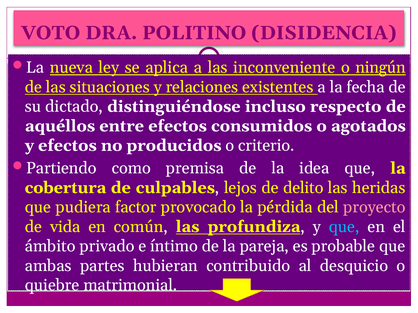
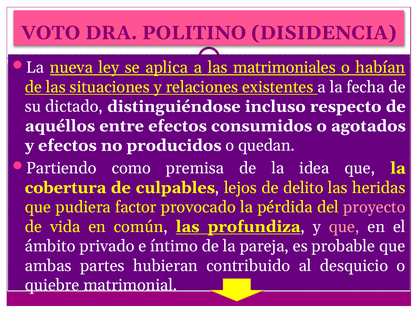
inconveniente: inconveniente -> matrimoniales (284, 68)
ningún: ningún -> habían (380, 68)
criterio: criterio -> quedan (266, 146)
que colour: light blue -> pink (344, 227)
